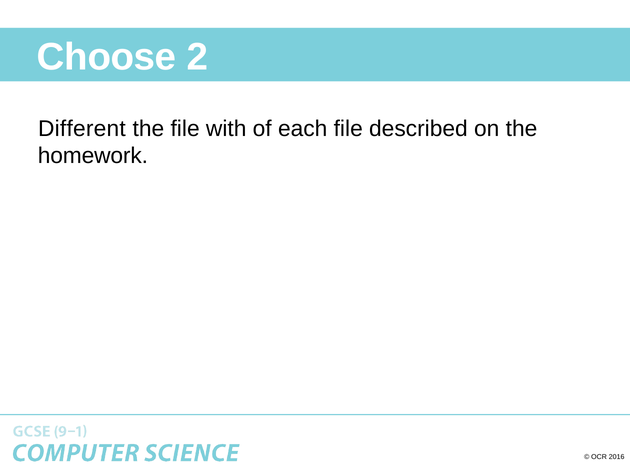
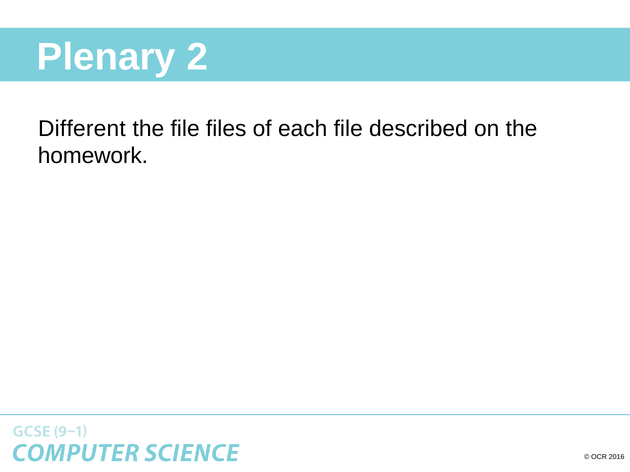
Choose: Choose -> Plenary (106, 57)
with: with -> files (226, 129)
